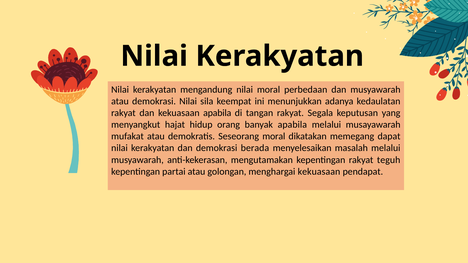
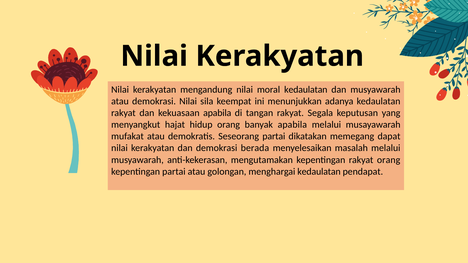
moral perbedaan: perbedaan -> kedaulatan (306, 90)
Seseorang moral: moral -> partai (274, 137)
rakyat teguh: teguh -> orang (389, 160)
menghargai kekuasaan: kekuasaan -> kedaulatan (319, 172)
